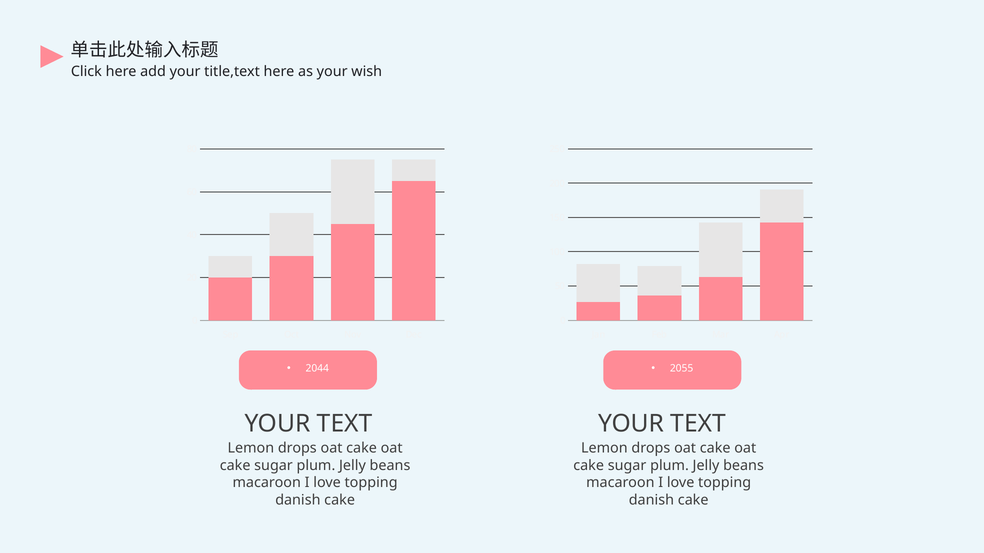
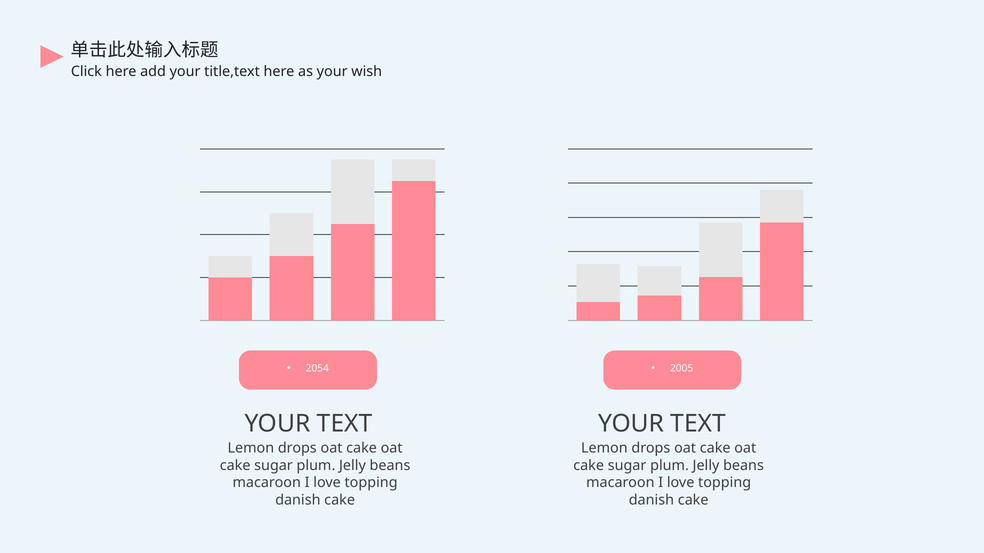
2044: 2044 -> 2054 (317, 369)
2055: 2055 -> 2005 (682, 369)
